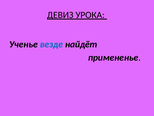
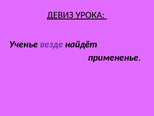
везде colour: blue -> purple (51, 44)
